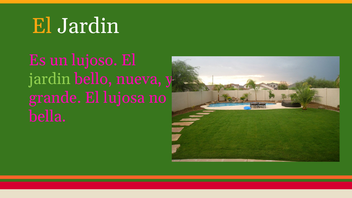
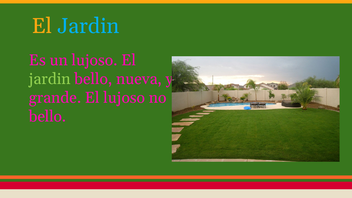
Jardin colour: white -> light blue (88, 26)
El lujosa: lujosa -> lujoso (124, 98)
bella: bella -> bello (48, 117)
